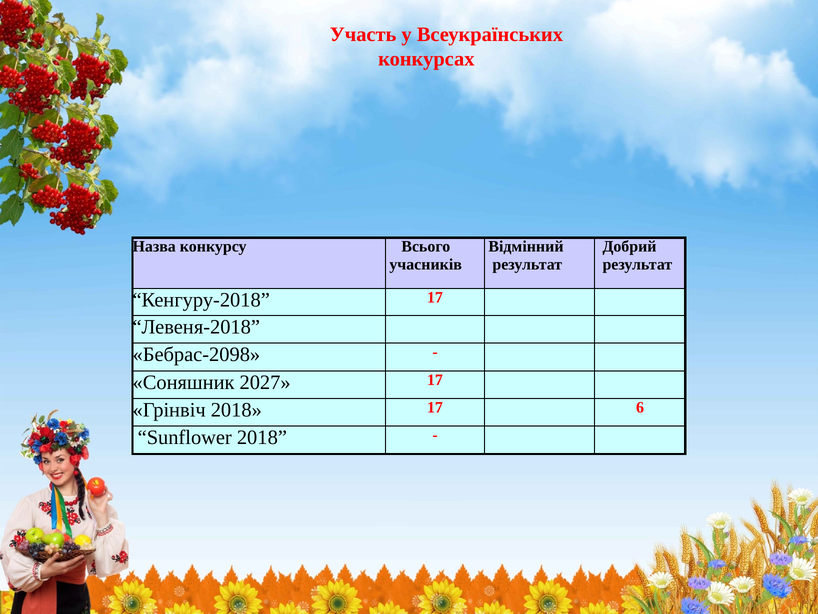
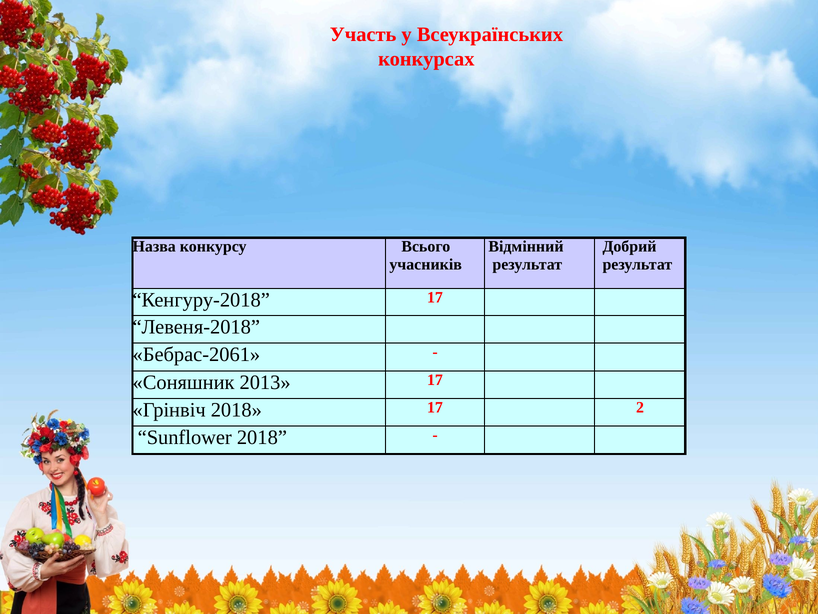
Бебрас-2098: Бебрас-2098 -> Бебрас-2061 (196, 354)
2027: 2027 -> 2013 (265, 382)
6: 6 -> 2 (640, 407)
